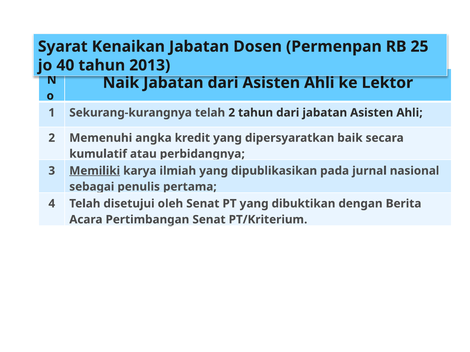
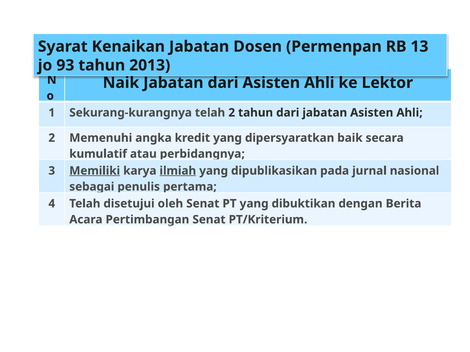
25: 25 -> 13 (419, 47)
40: 40 -> 93 (65, 65)
ilmiah underline: none -> present (178, 171)
